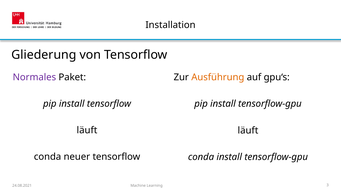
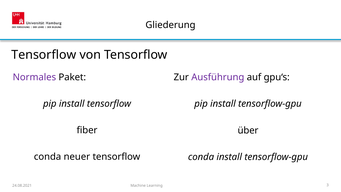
Installation: Installation -> Gliederung (170, 25)
Gliederung: Gliederung -> Tensorflow (44, 55)
Ausführung colour: orange -> purple (218, 77)
läuft: läuft -> fiber (87, 130)
läuft: läuft -> über (248, 130)
